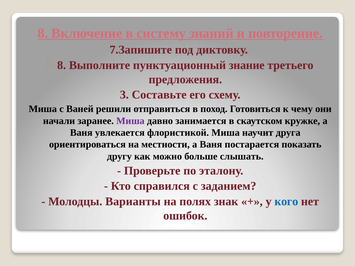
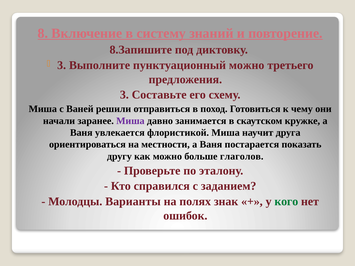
7.Запишите: 7.Запишите -> 8.Запишите (141, 50)
8: 8 -> 3 (62, 65)
пунктуационный знание: знание -> можно (247, 65)
слышать: слышать -> глаголов (242, 156)
кого colour: blue -> green (286, 202)
